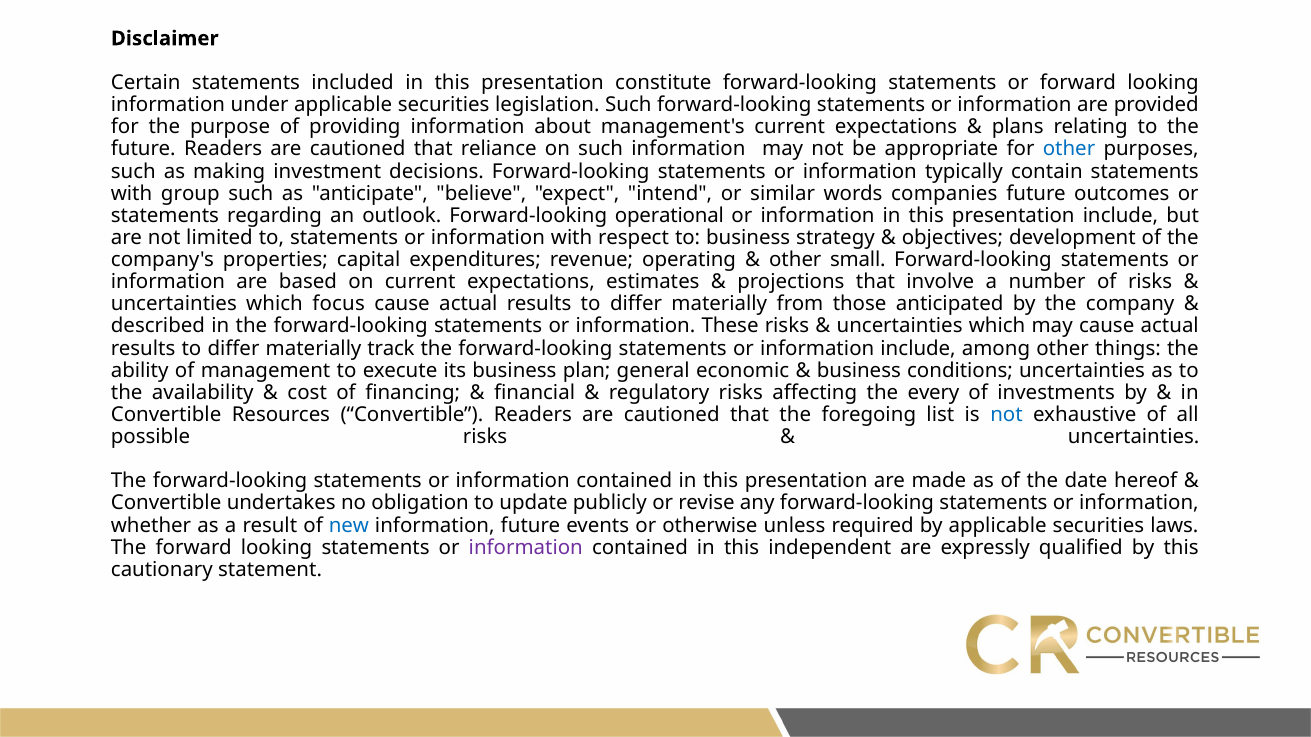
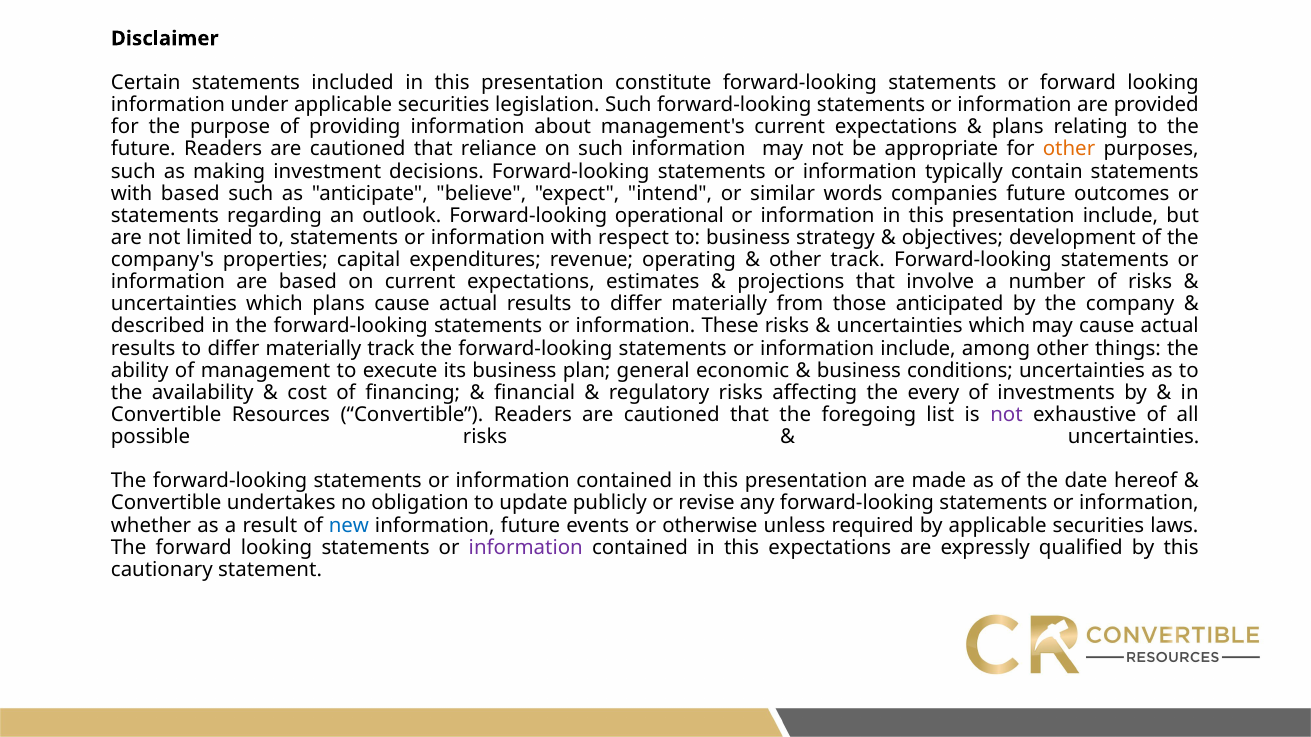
other colour: blue -> orange (1069, 149)
with group: group -> based (190, 194)
other small: small -> track (858, 260)
which focus: focus -> plans (339, 304)
not colour: blue -> purple (1007, 415)
this independent: independent -> expectations (830, 548)
